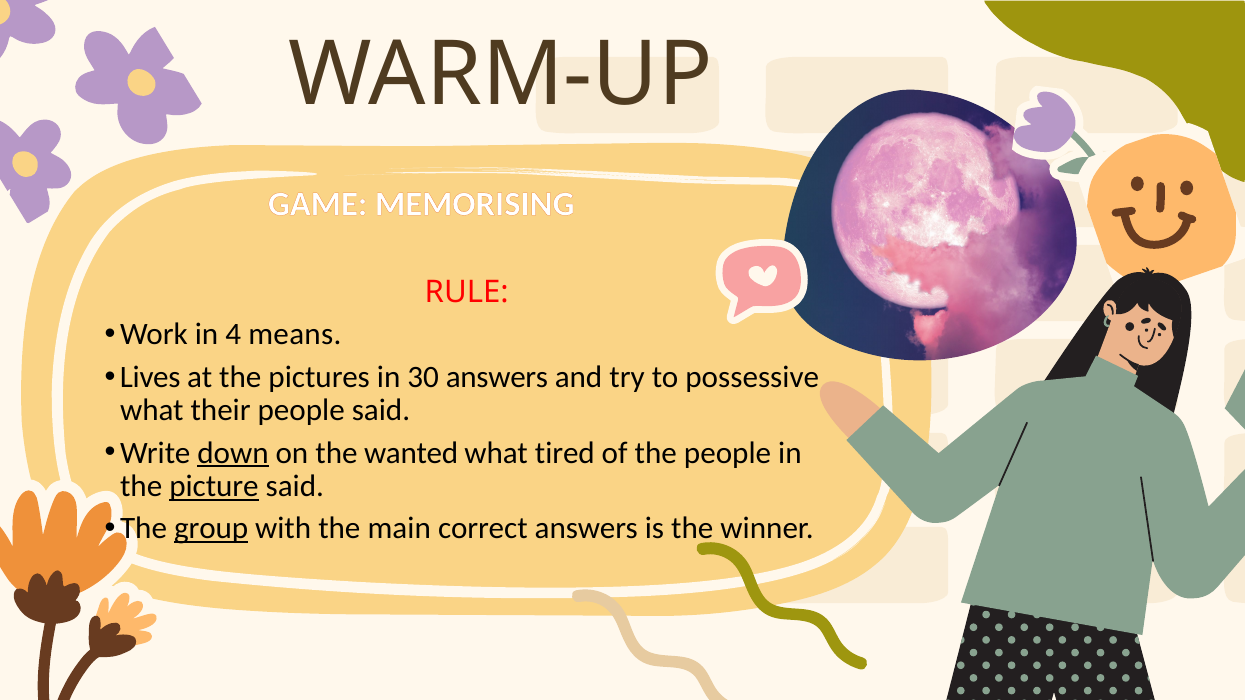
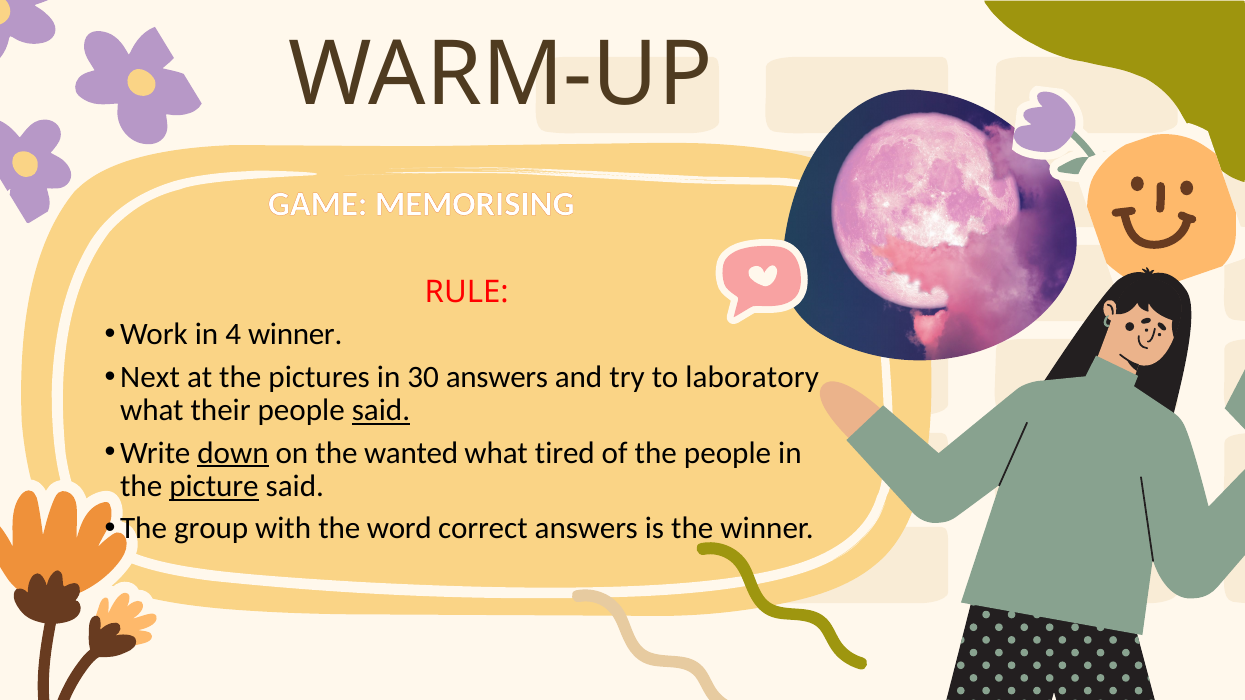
4 means: means -> winner (295, 335)
Lives: Lives -> Next (150, 377)
possessive: possessive -> laboratory (752, 377)
said underline: none -> present (381, 411)
group underline: present -> none (211, 529)
main: main -> word (399, 529)
